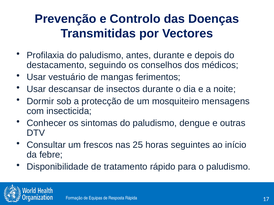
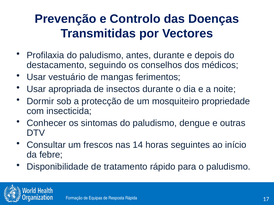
descansar: descansar -> apropriada (70, 89)
mensagens: mensagens -> propriedade (226, 101)
25: 25 -> 14 (138, 145)
